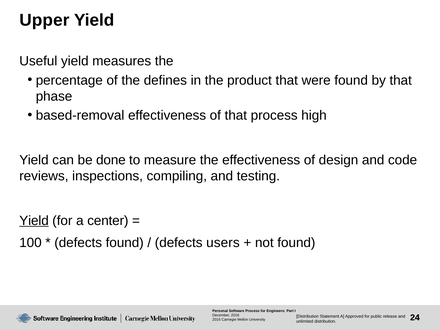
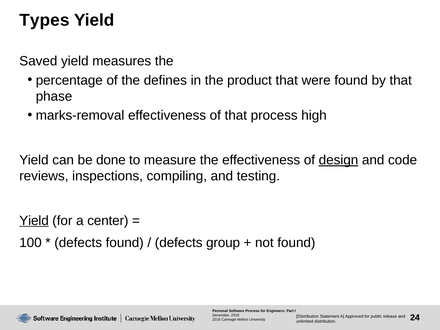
Upper: Upper -> Types (44, 20)
Useful: Useful -> Saved (38, 61)
based-removal: based-removal -> marks-removal (80, 116)
design underline: none -> present (339, 160)
users: users -> group (223, 243)
